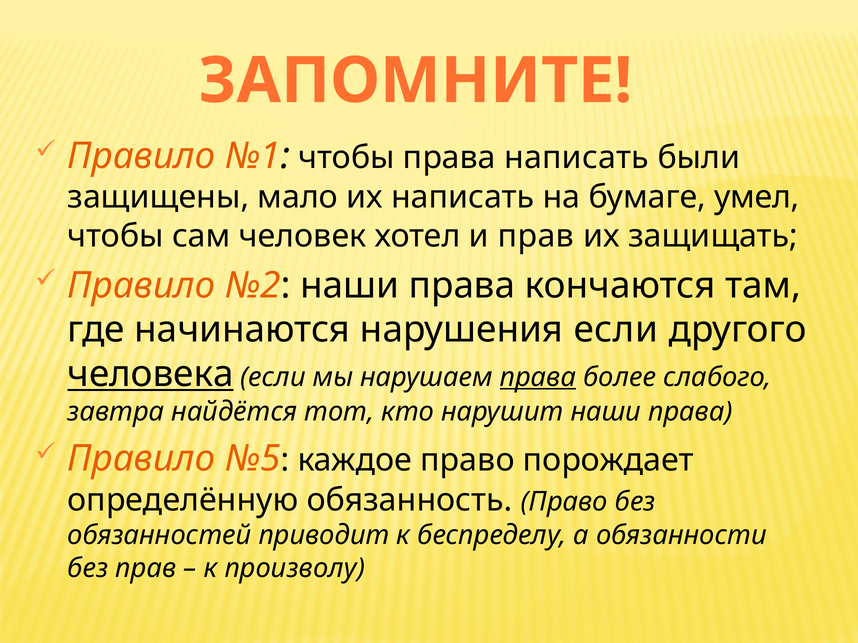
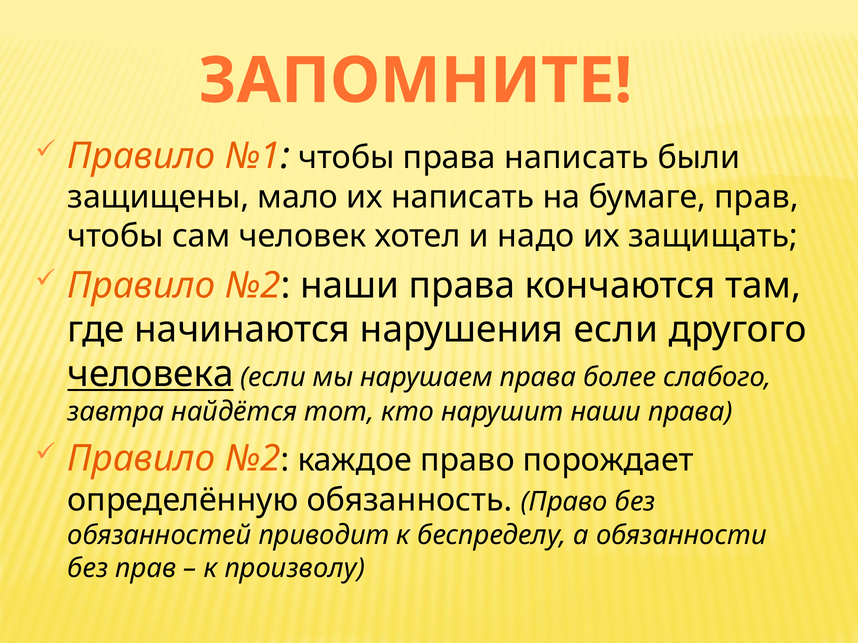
бумаге умел: умел -> прав (757, 197)
и прав: прав -> надо (536, 236)
права underline: present -> none (538, 377)
№5: №5 -> №2 (253, 459)
